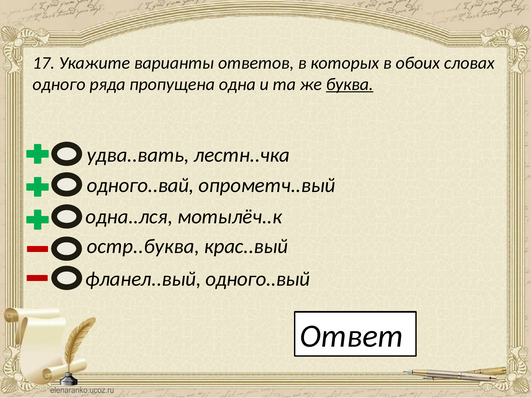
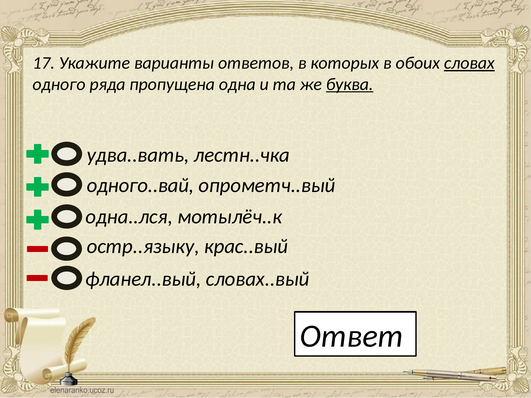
словах underline: none -> present (469, 63)
остр..буква: остр..буква -> остр..языку (143, 246)
одного..вый: одного..вый -> словах..вый (258, 279)
